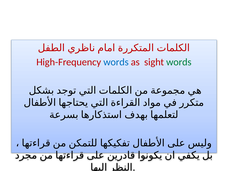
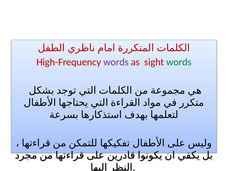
words colour: blue -> purple (116, 62)
